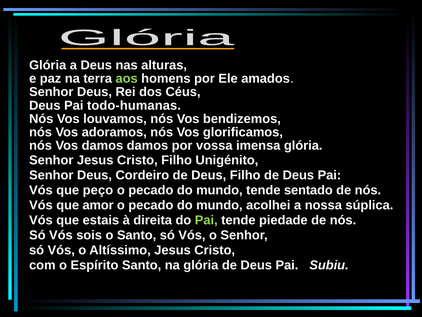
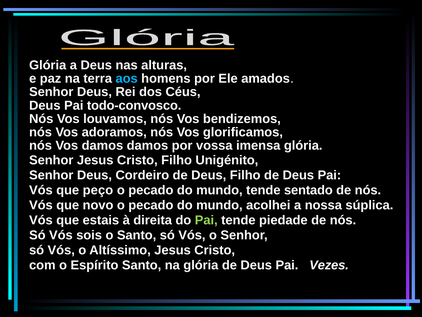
aos colour: light green -> light blue (127, 78)
todo-humanas: todo-humanas -> todo-convosco (134, 105)
amor: amor -> novo (98, 205)
Subiu: Subiu -> Vezes (329, 265)
